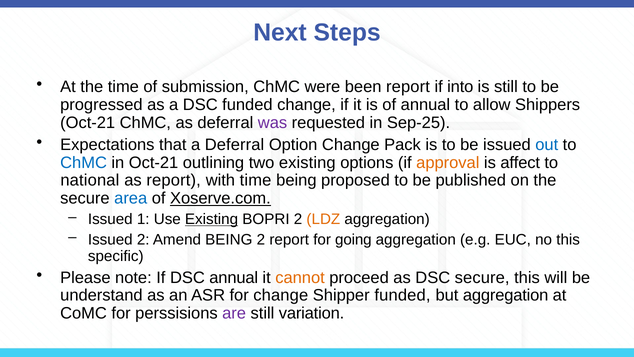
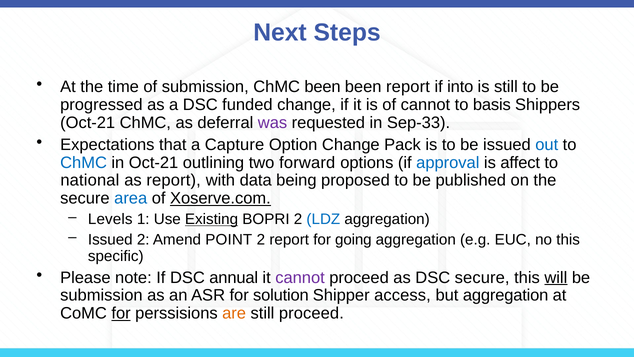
ChMC were: were -> been (323, 87)
of annual: annual -> cannot (425, 105)
allow: allow -> basis (492, 105)
Sep-25: Sep-25 -> Sep-33 (419, 123)
a Deferral: Deferral -> Capture (234, 145)
two existing: existing -> forward (307, 162)
approval colour: orange -> blue (448, 162)
with time: time -> data (256, 180)
Issued: Issued -> Levels (110, 219)
LDZ colour: orange -> blue (323, 219)
Amend BEING: BEING -> POINT (229, 239)
cannot colour: orange -> purple (300, 277)
will underline: none -> present (556, 277)
understand: understand -> submission (101, 295)
for change: change -> solution (281, 295)
Shipper funded: funded -> access (402, 295)
for underline: none -> present (121, 313)
are colour: purple -> orange (234, 313)
still variation: variation -> proceed (311, 313)
